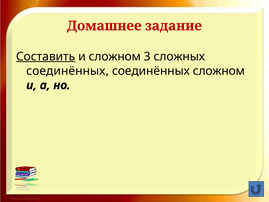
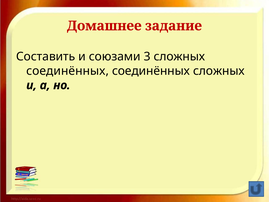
Составить underline: present -> none (46, 56)
и сложном: сложном -> союзами (115, 56)
соединённых сложном: сложном -> сложных (219, 71)
